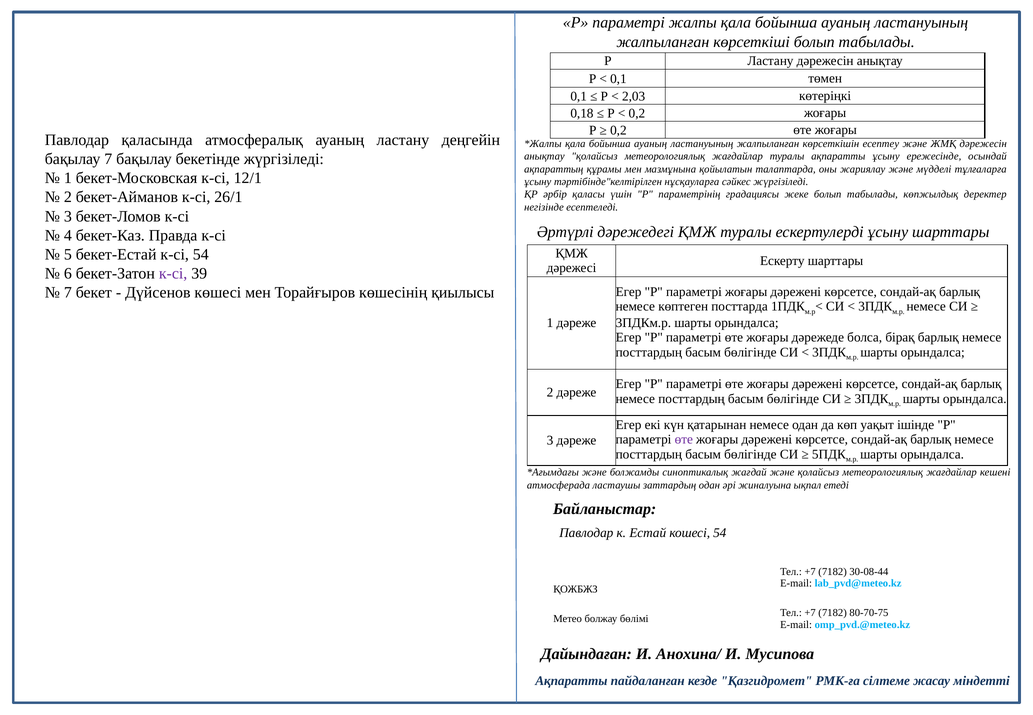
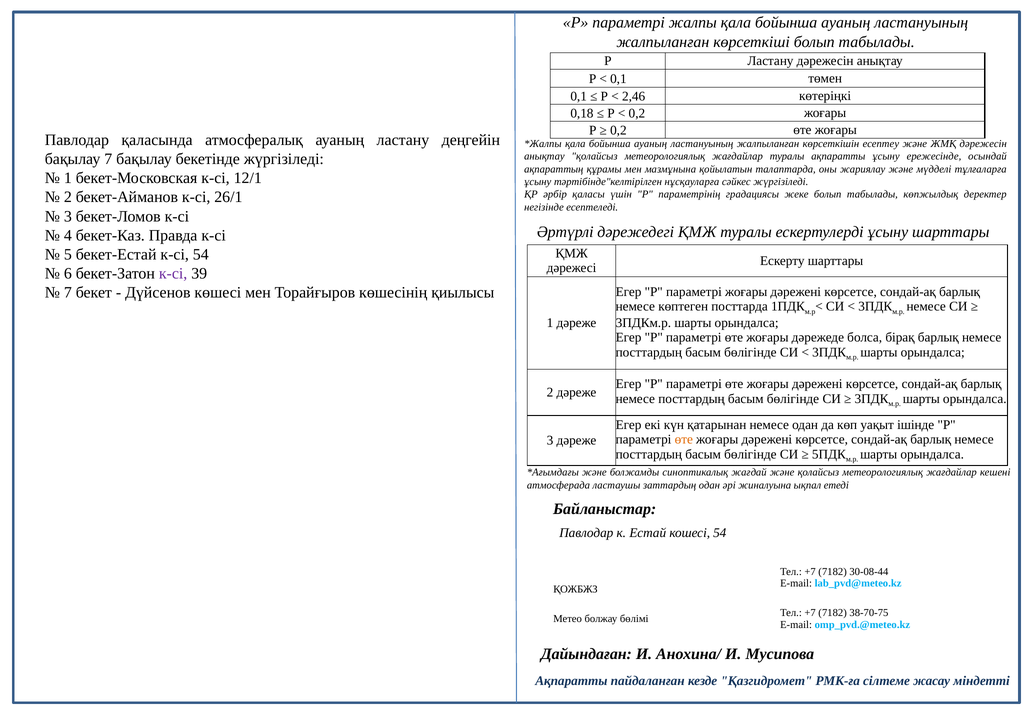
2,03: 2,03 -> 2,46 (634, 96)
өте colour: purple -> orange (684, 440)
80-70-75: 80-70-75 -> 38-70-75 (869, 613)
